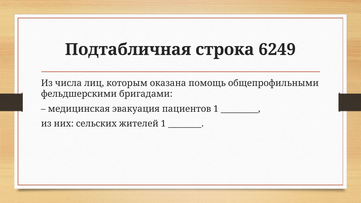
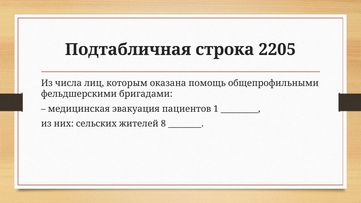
6249: 6249 -> 2205 (277, 50)
жителей 1: 1 -> 8 (163, 124)
